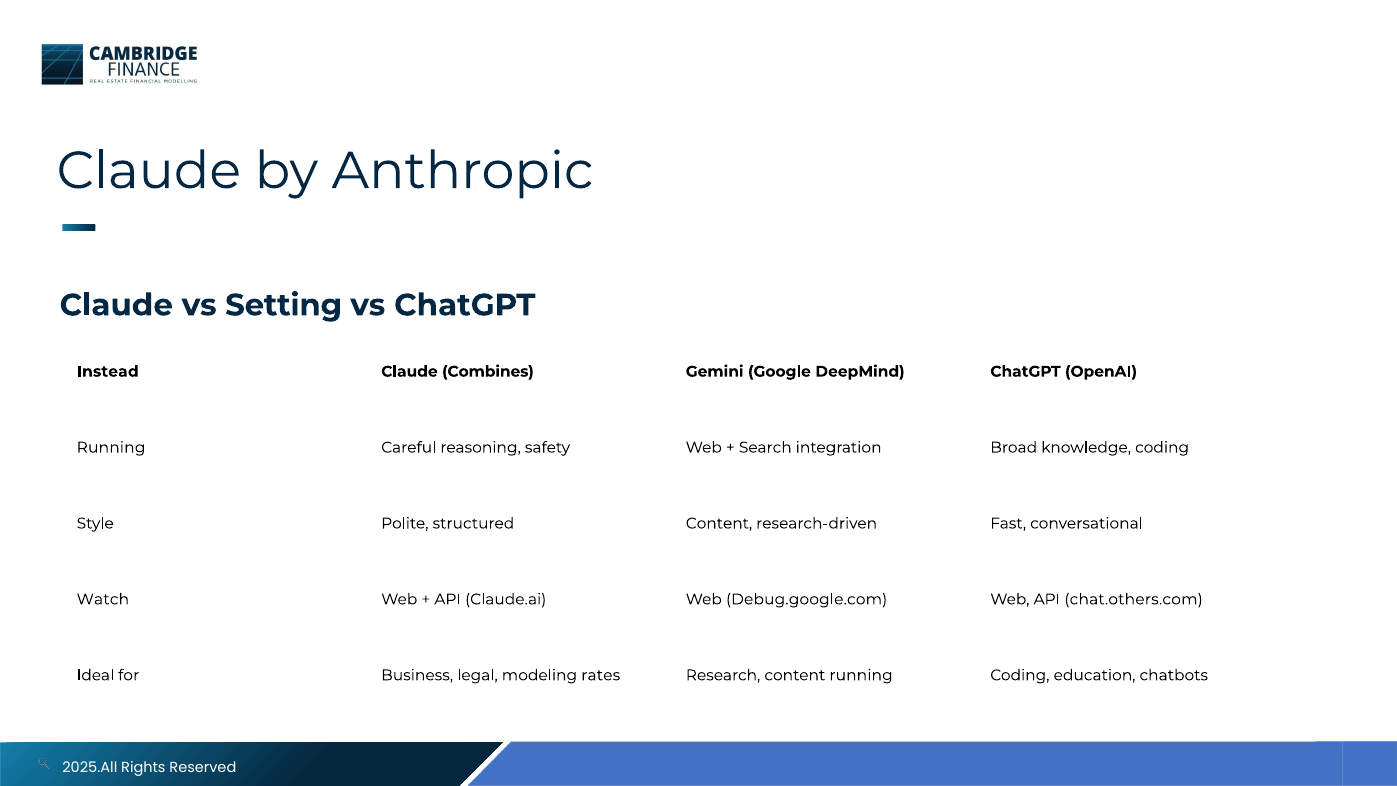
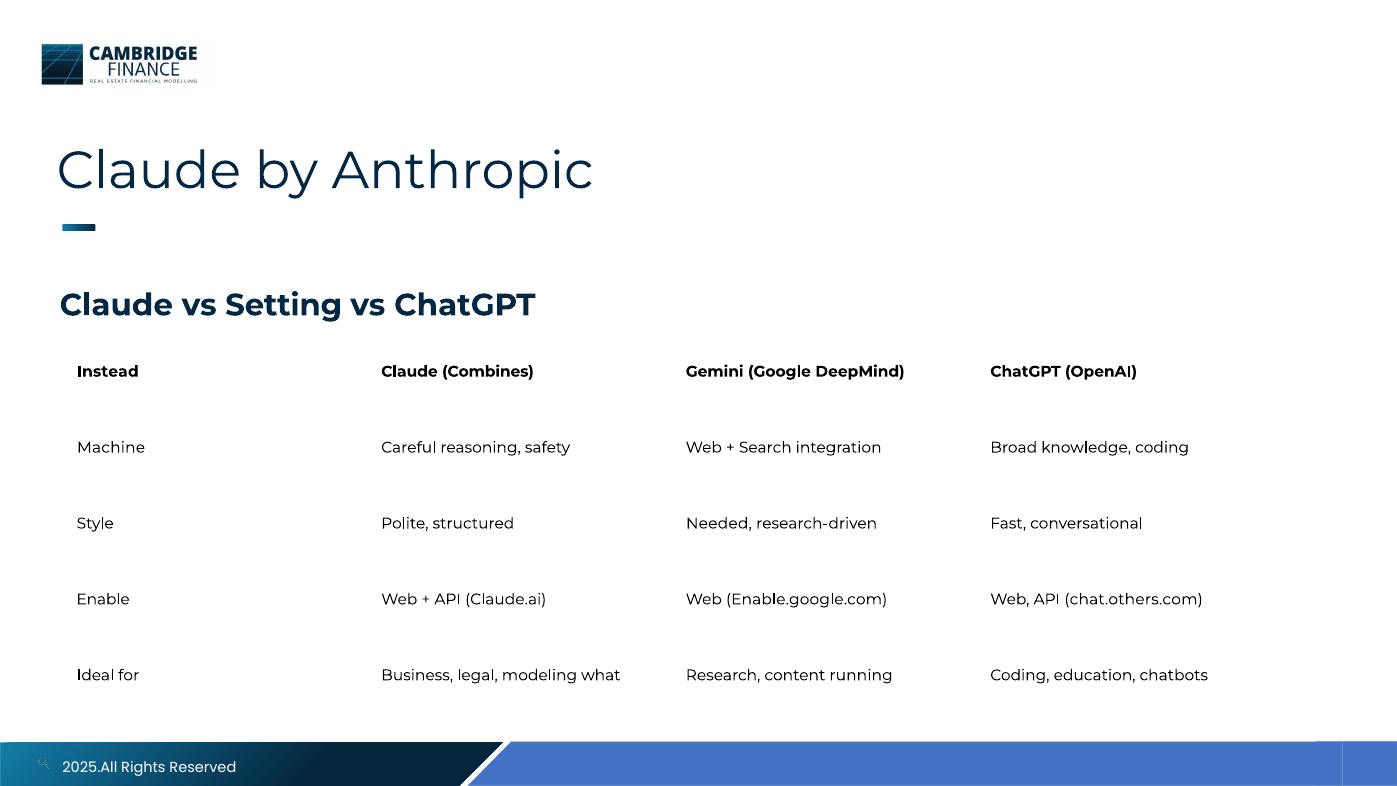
Running: Running -> Machine (111, 447)
structured Content: Content -> Needed (719, 523)
Watch: Watch -> Enable (103, 599)
Debug.google.com: Debug.google.com -> Enable.google.com (807, 599)
rates: rates -> what (601, 675)
